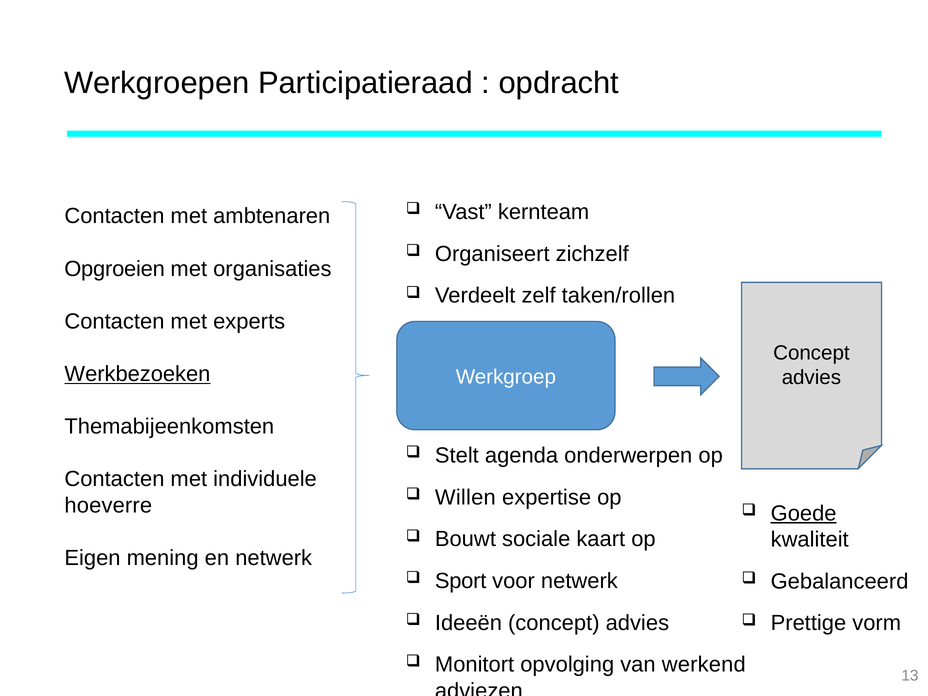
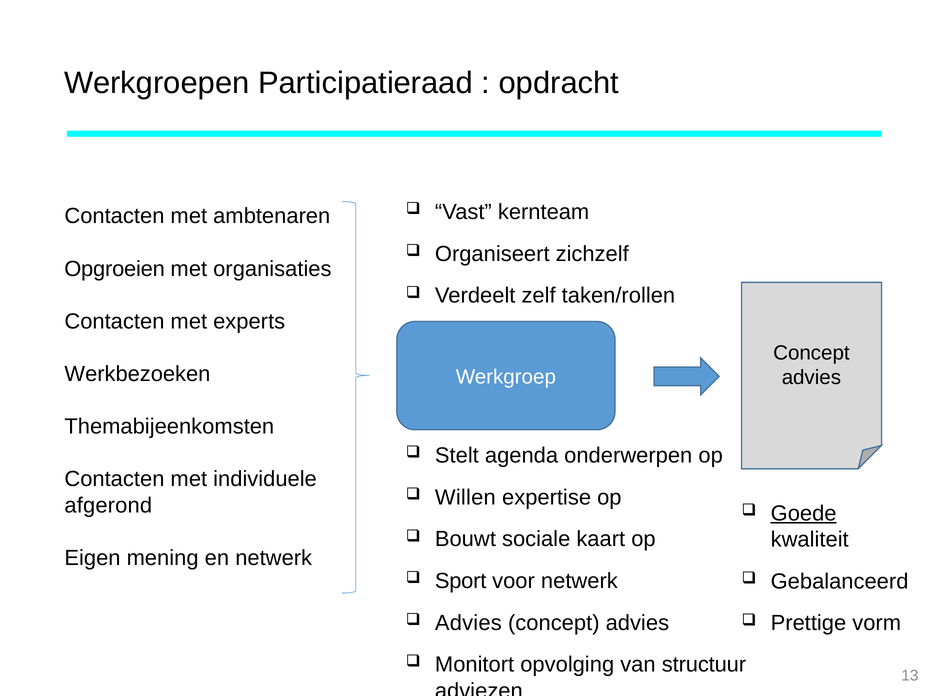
Werkbezoeken underline: present -> none (137, 374)
hoeverre: hoeverre -> afgerond (108, 506)
Ideeën: Ideeën -> Advies (468, 623)
werkend: werkend -> structuur (704, 665)
